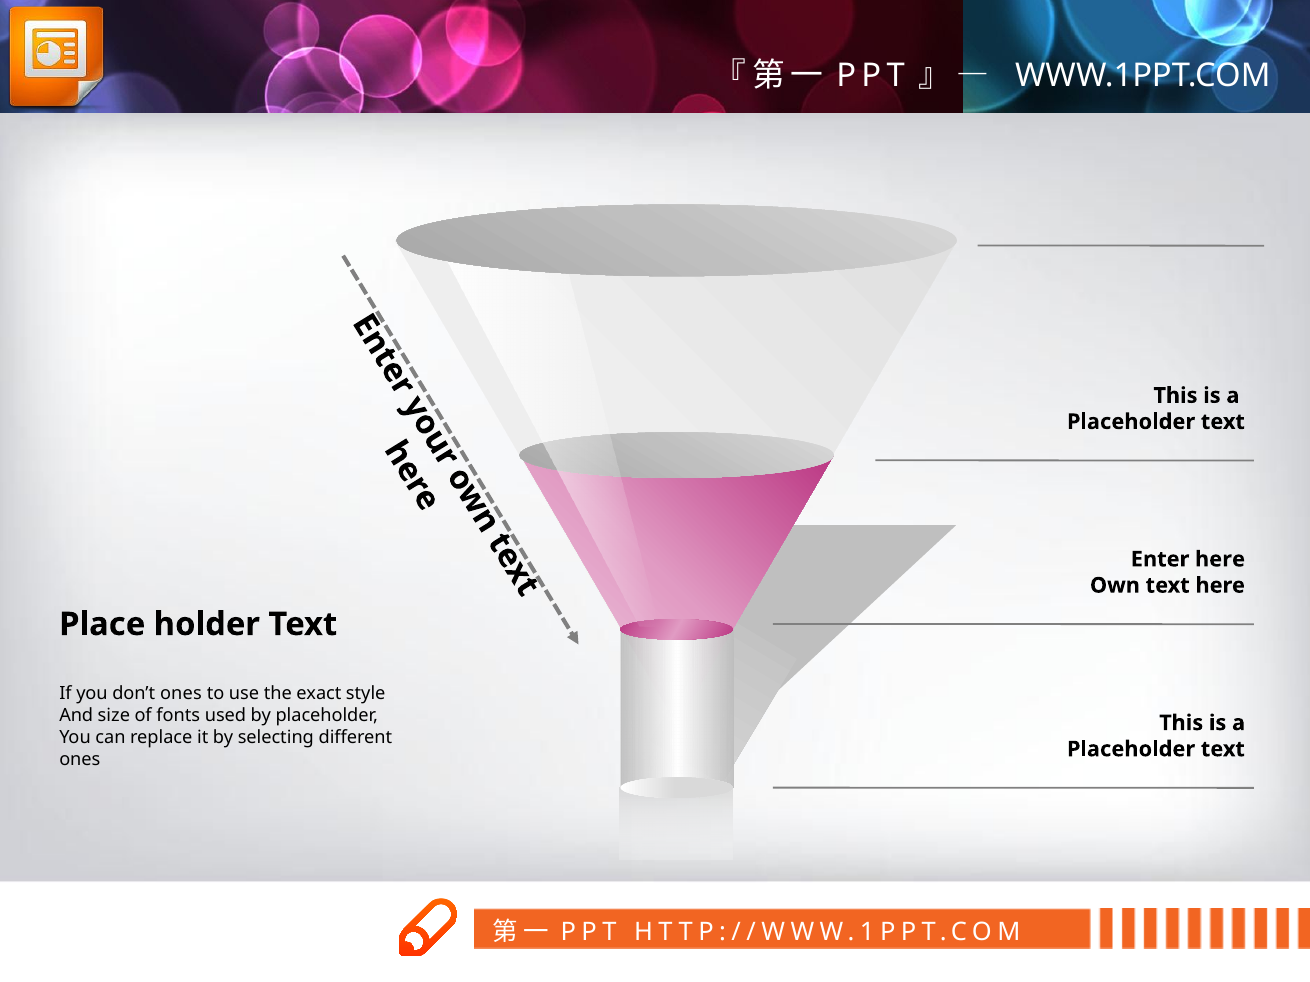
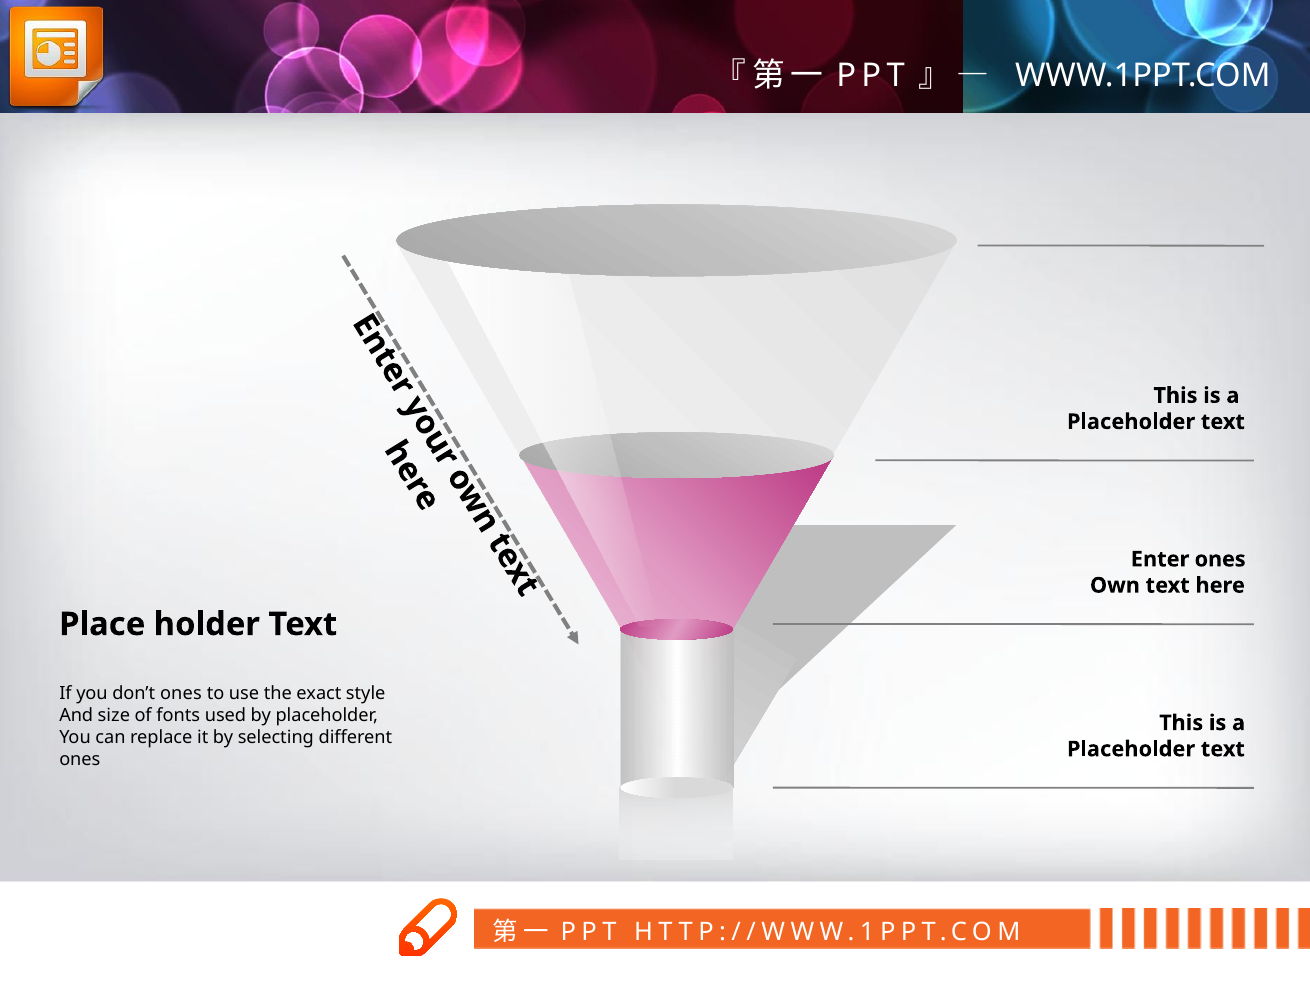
Enter here: here -> ones (1220, 560)
